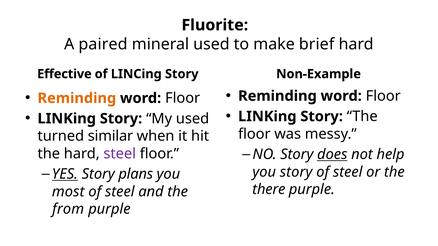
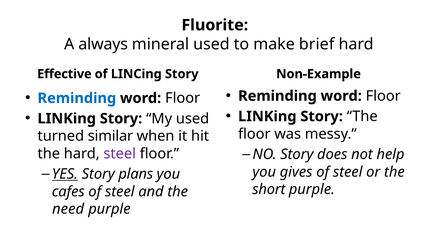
paired: paired -> always (103, 44)
Reminding colour: orange -> blue (77, 98)
does underline: present -> none (332, 155)
you story: story -> gives (296, 172)
there: there -> short (269, 190)
most: most -> cafes (68, 192)
from: from -> need (68, 209)
